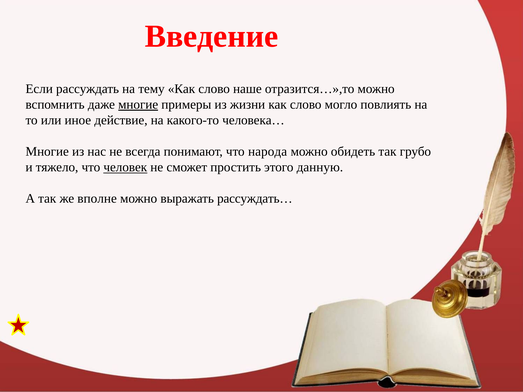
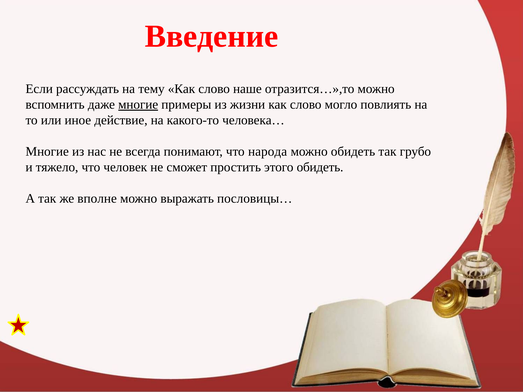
человек underline: present -> none (125, 167)
этого данную: данную -> обидеть (320, 167)
рассуждать…: рассуждать… -> пословицы… (255, 199)
